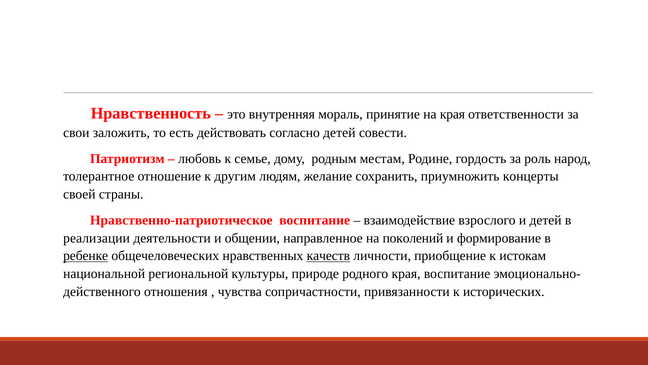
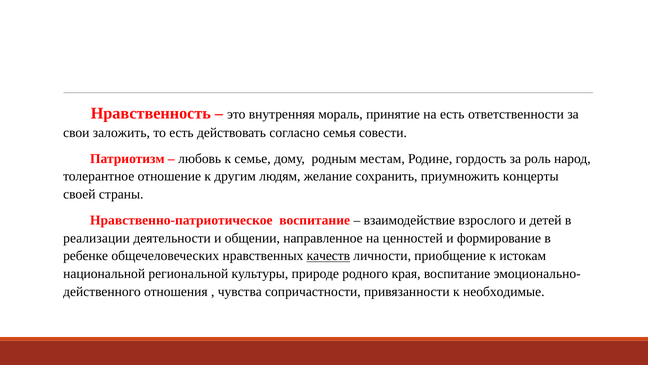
на края: края -> есть (452, 114)
согласно детей: детей -> семья (339, 133)
поколений: поколений -> ценностей (413, 238)
ребенке underline: present -> none (86, 256)
исторических: исторических -> необходимые (504, 291)
